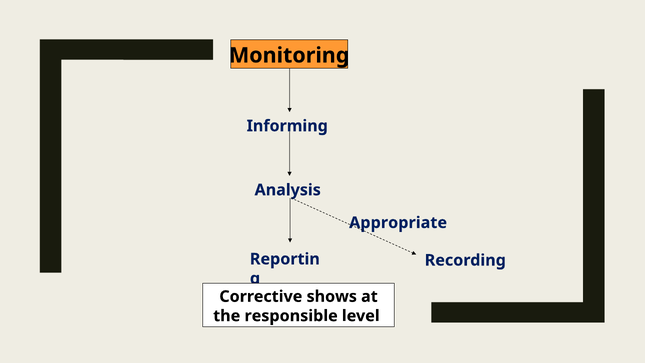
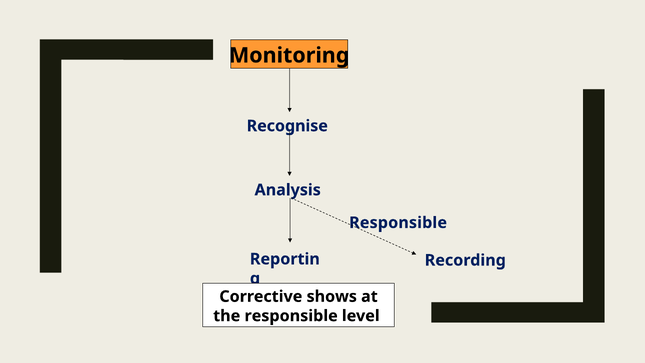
Informing: Informing -> Recognise (287, 126)
Appropriate: Appropriate -> Responsible (398, 223)
